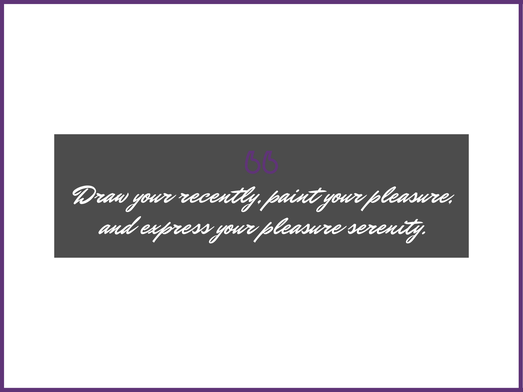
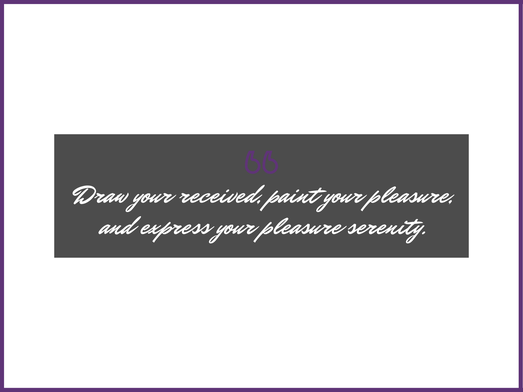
recently: recently -> received (220, 194)
